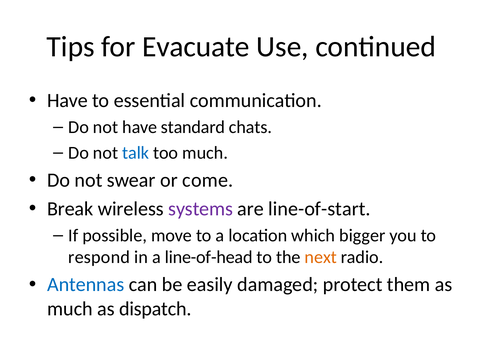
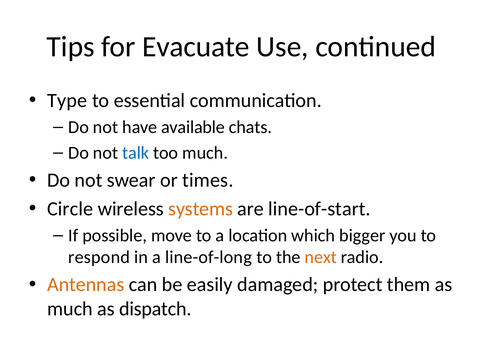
Have: Have -> Type (67, 100)
standard: standard -> available (193, 127)
come: come -> times (208, 180)
Break: Break -> Circle (70, 208)
systems colour: purple -> orange (201, 208)
line-of-head: line-of-head -> line-of-long (209, 257)
Antennas colour: blue -> orange (86, 284)
